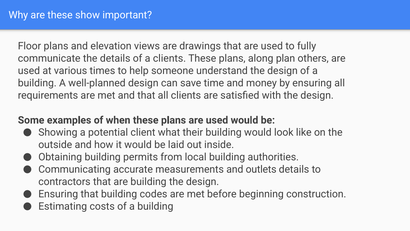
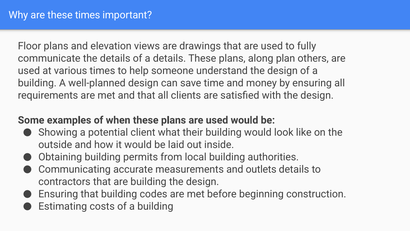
these show: show -> times (88, 15)
a clients: clients -> details (169, 58)
